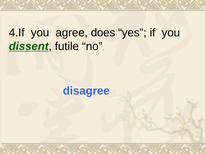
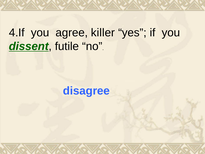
does: does -> killer (103, 33)
